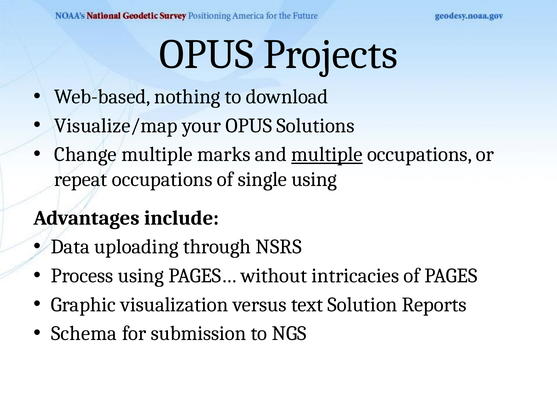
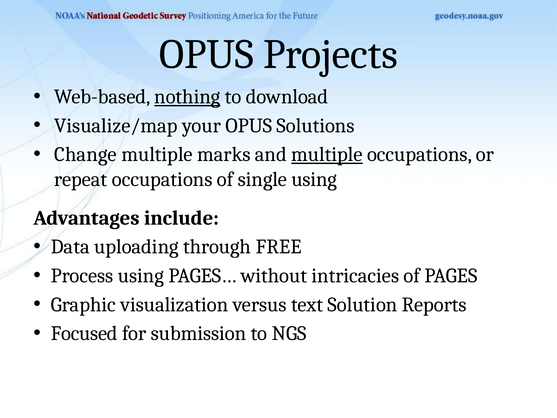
nothing underline: none -> present (187, 97)
NSRS: NSRS -> FREE (279, 247)
Schema: Schema -> Focused (84, 333)
